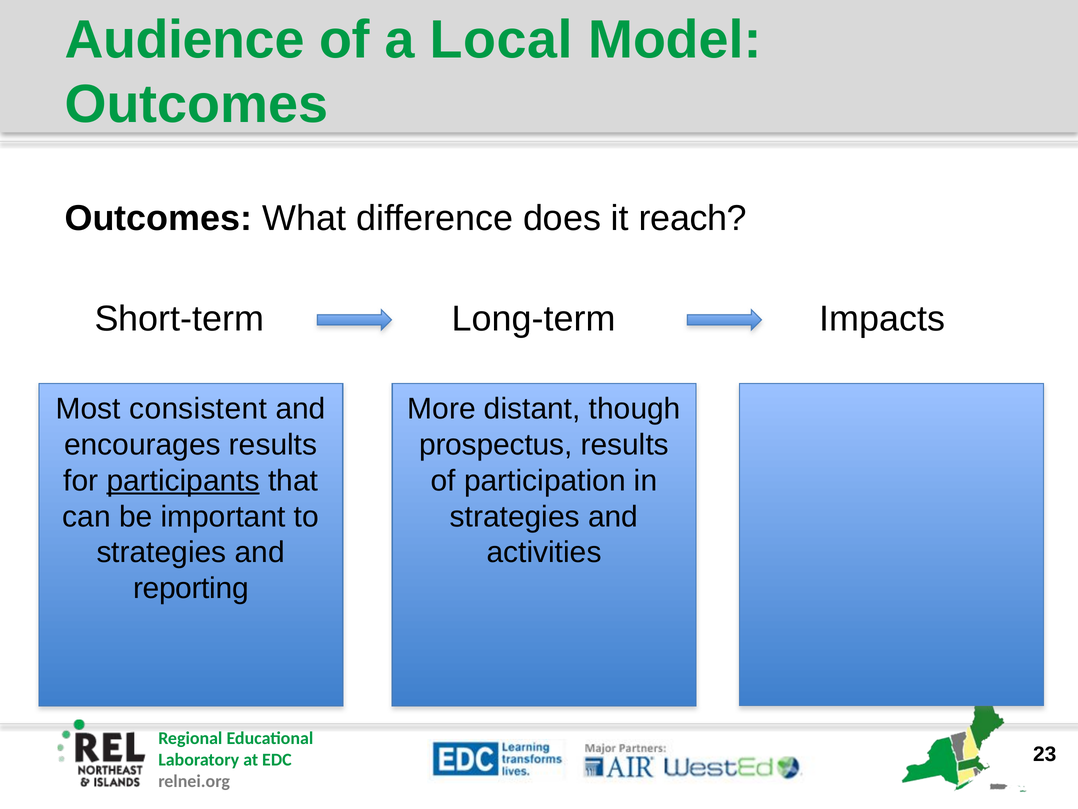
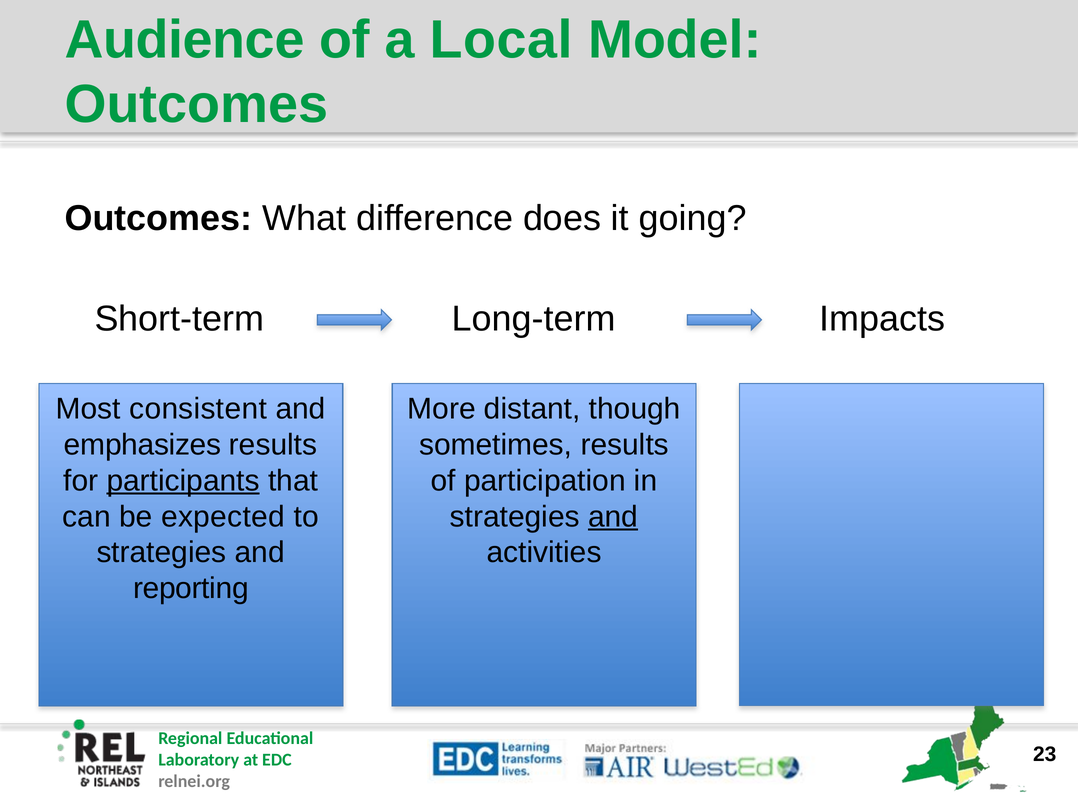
reach: reach -> going (693, 218)
encourages: encourages -> emphasizes (143, 444)
prospectus: prospectus -> sometimes (496, 444)
important: important -> expected (223, 516)
and underline: none -> present (613, 516)
